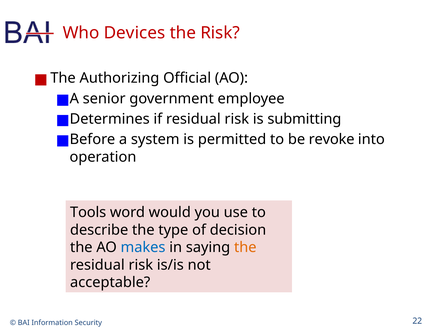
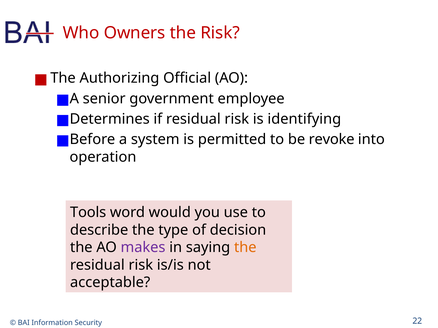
Devices: Devices -> Owners (135, 33)
submitting: submitting -> identifying (304, 119)
makes colour: blue -> purple (143, 248)
